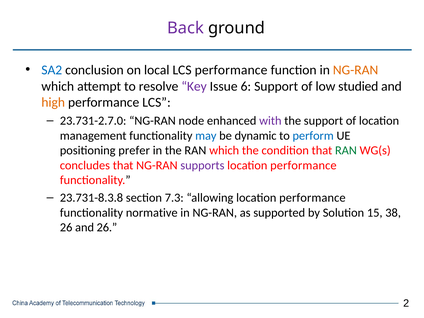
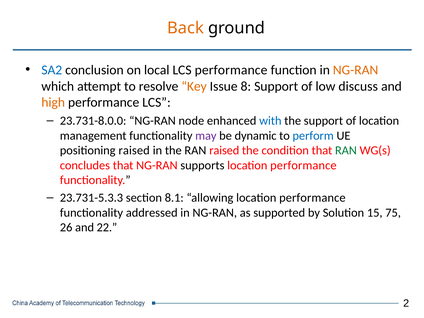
Back colour: purple -> orange (186, 28)
Key colour: purple -> orange (194, 86)
6: 6 -> 8 (246, 86)
studied: studied -> discuss (358, 86)
23.731-2.7.0: 23.731-2.7.0 -> 23.731-8.0.0 (93, 121)
with colour: purple -> blue (270, 121)
may colour: blue -> purple (206, 136)
positioning prefer: prefer -> raised (134, 150)
RAN which: which -> raised (224, 150)
supports colour: purple -> black (202, 165)
23.731-8.3.8: 23.731-8.3.8 -> 23.731-5.3.3 (91, 198)
7.3: 7.3 -> 8.1 (174, 198)
normative: normative -> addressed (152, 213)
38: 38 -> 75 (393, 213)
and 26: 26 -> 22 (107, 227)
